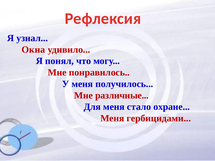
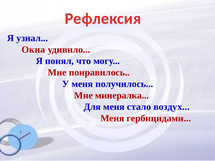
различные: различные -> минералка (122, 96)
охране: охране -> воздух (172, 107)
